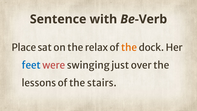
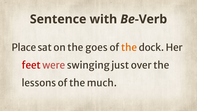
relax: relax -> goes (96, 48)
feet colour: blue -> red (31, 65)
stairs: stairs -> much (102, 83)
